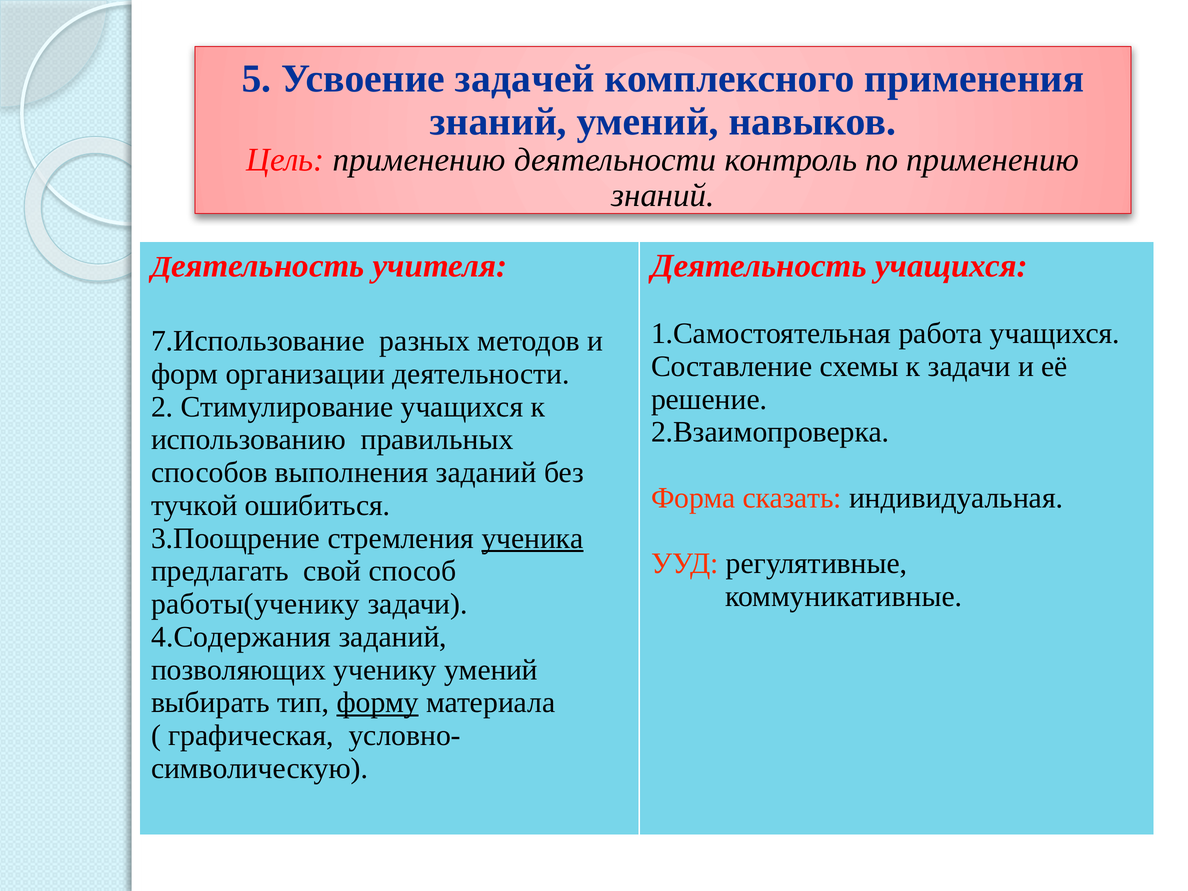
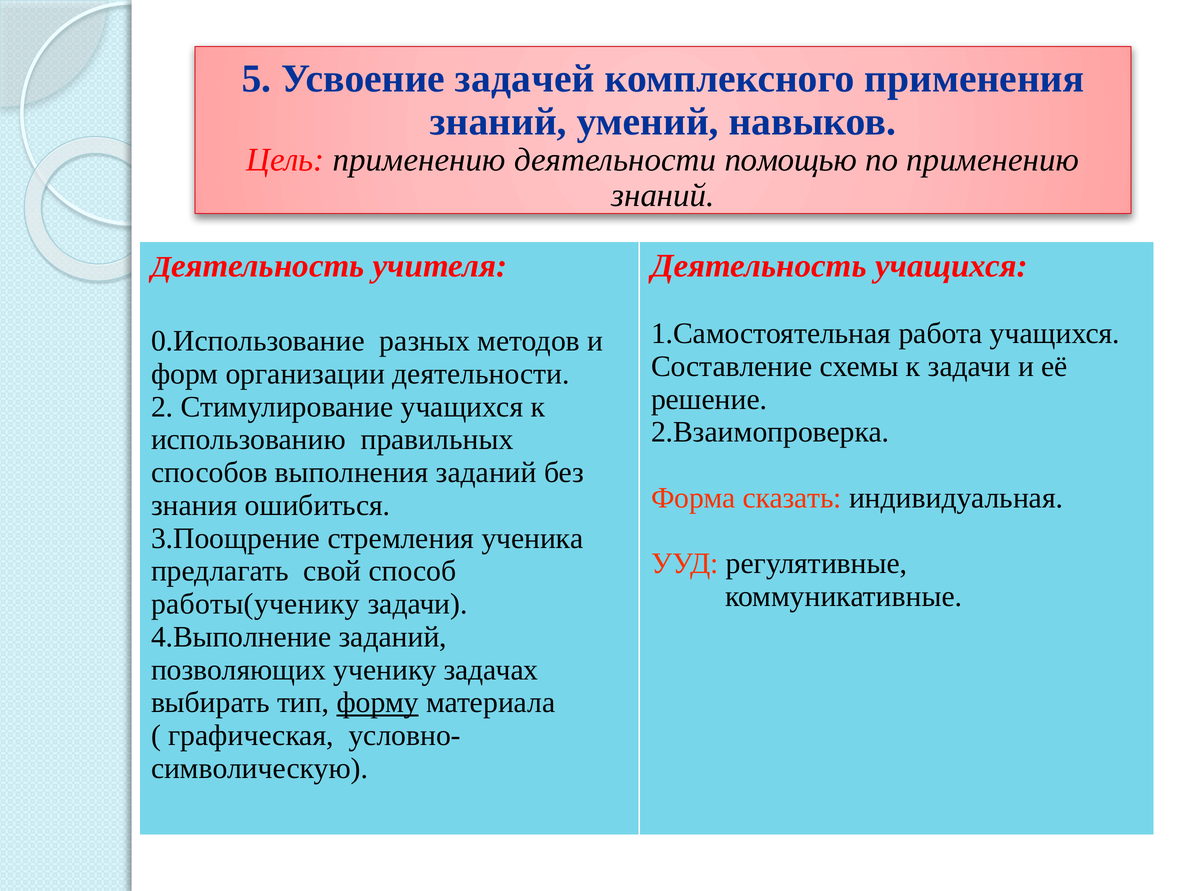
контроль: контроль -> помощью (791, 160)
7.Использование: 7.Использование -> 0.Использование (258, 341)
тучкой: тучкой -> знания (194, 505)
ученика underline: present -> none (532, 538)
4.Содержания: 4.Содержания -> 4.Выполнение (241, 637)
ученику умений: умений -> задачах (491, 670)
